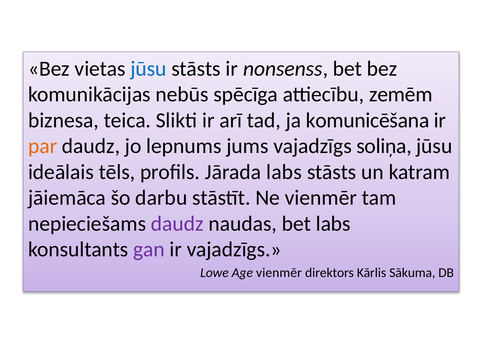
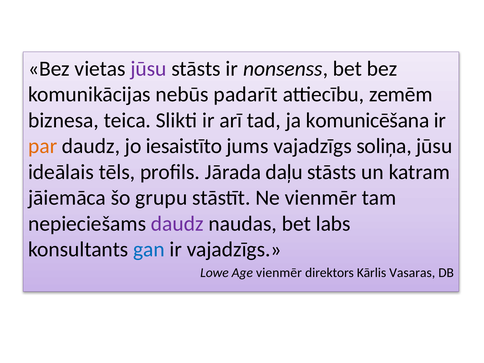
jūsu colour: blue -> purple (149, 69)
spēcīga: spēcīga -> padarīt (246, 95)
lepnums: lepnums -> iesaistīto (184, 146)
Jārada labs: labs -> daļu (284, 172)
darbu: darbu -> grupu (161, 198)
gan colour: purple -> blue (149, 249)
Sākuma: Sākuma -> Vasaras (412, 273)
